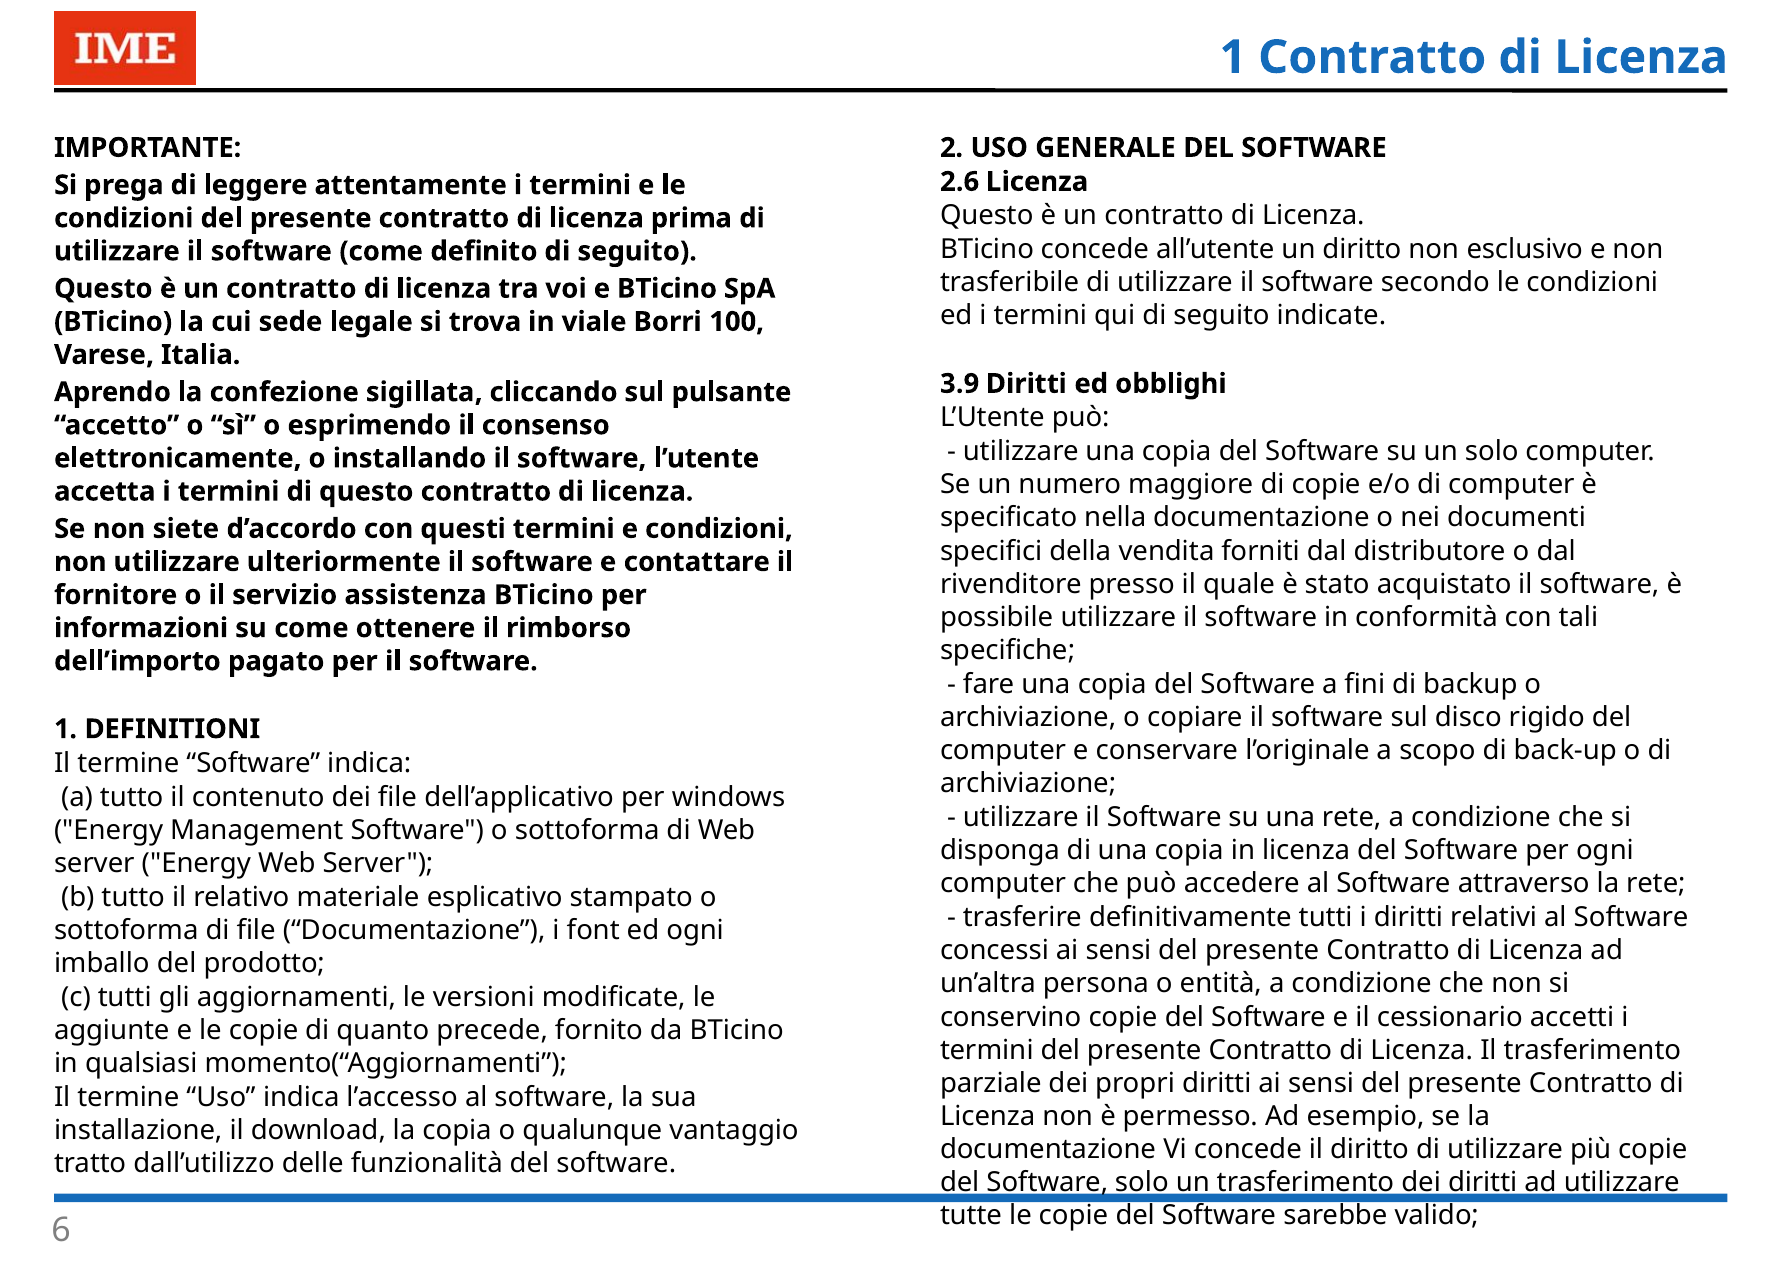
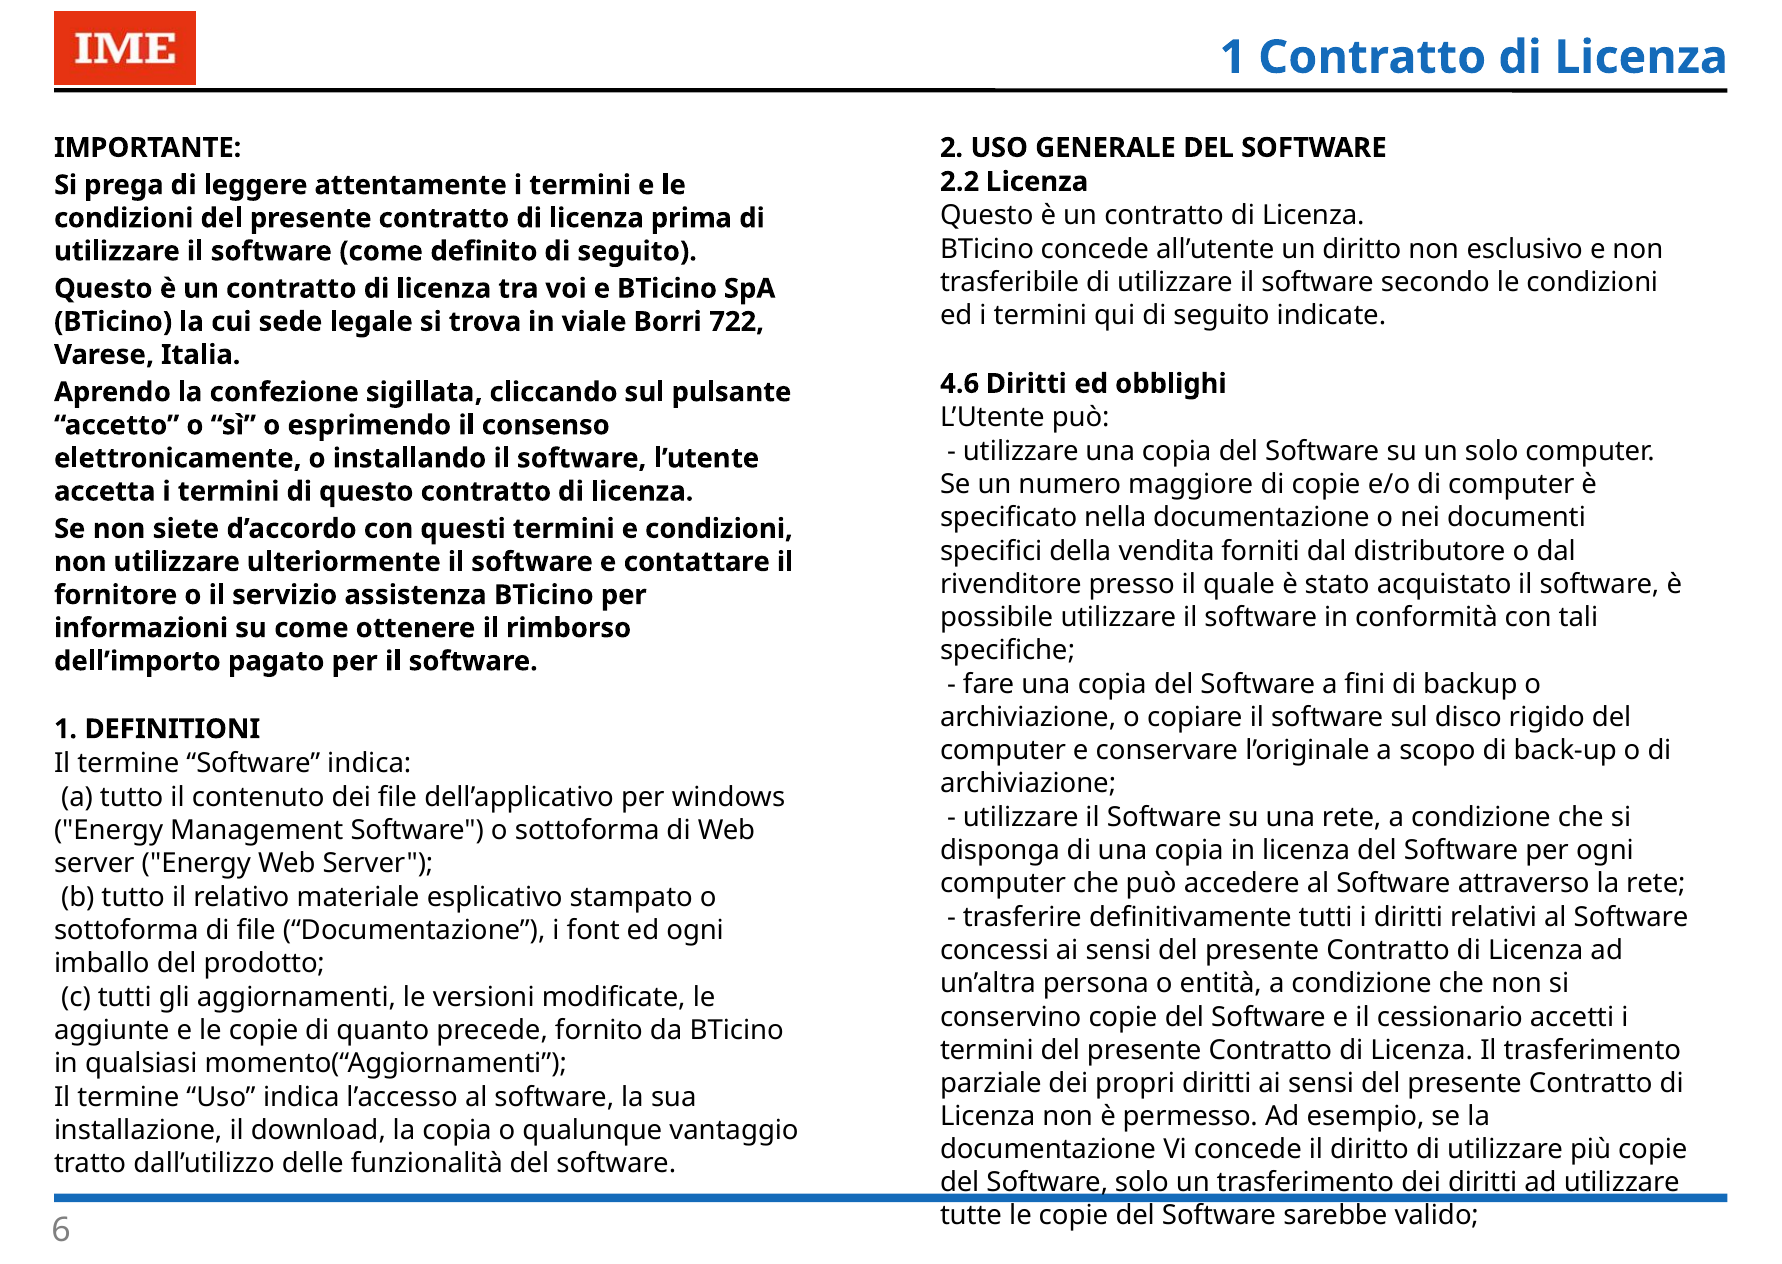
2.6: 2.6 -> 2.2 (960, 182)
100: 100 -> 722 (737, 322)
3.9: 3.9 -> 4.6 (960, 384)
